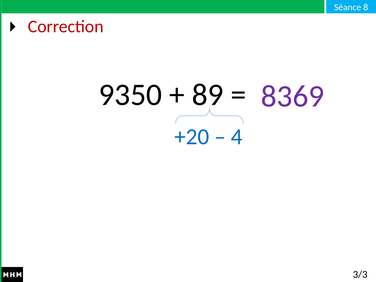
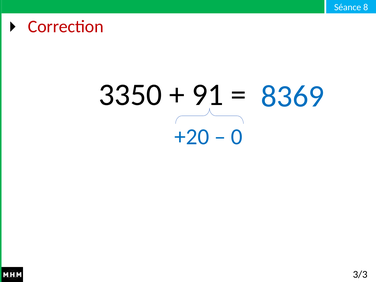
9350: 9350 -> 3350 (130, 95)
89: 89 -> 91 (208, 95)
8369 colour: purple -> blue (293, 96)
4: 4 -> 0 (237, 137)
